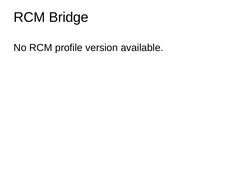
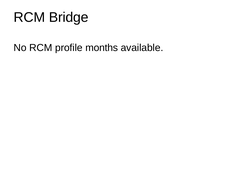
version: version -> months (102, 48)
